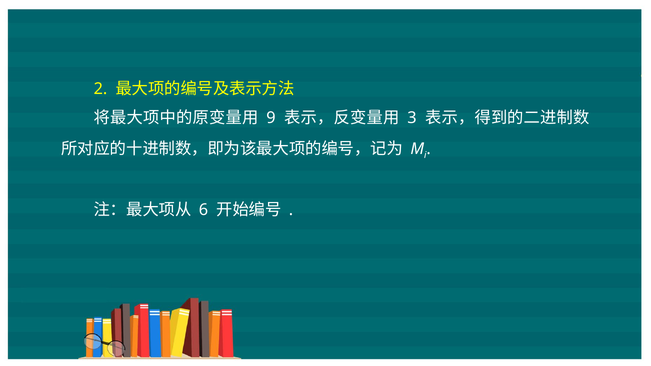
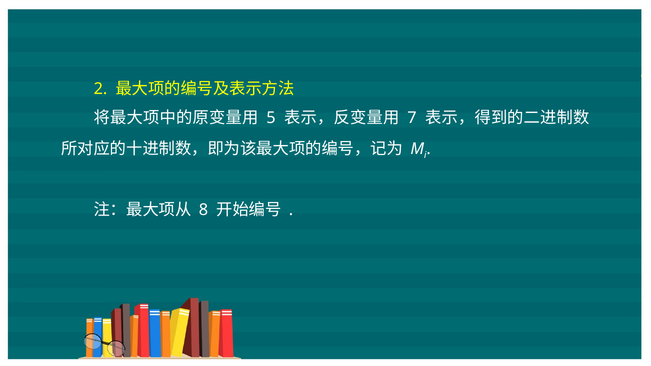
9: 9 -> 5 (271, 118)
3: 3 -> 7 (412, 118)
6: 6 -> 8 (203, 210)
